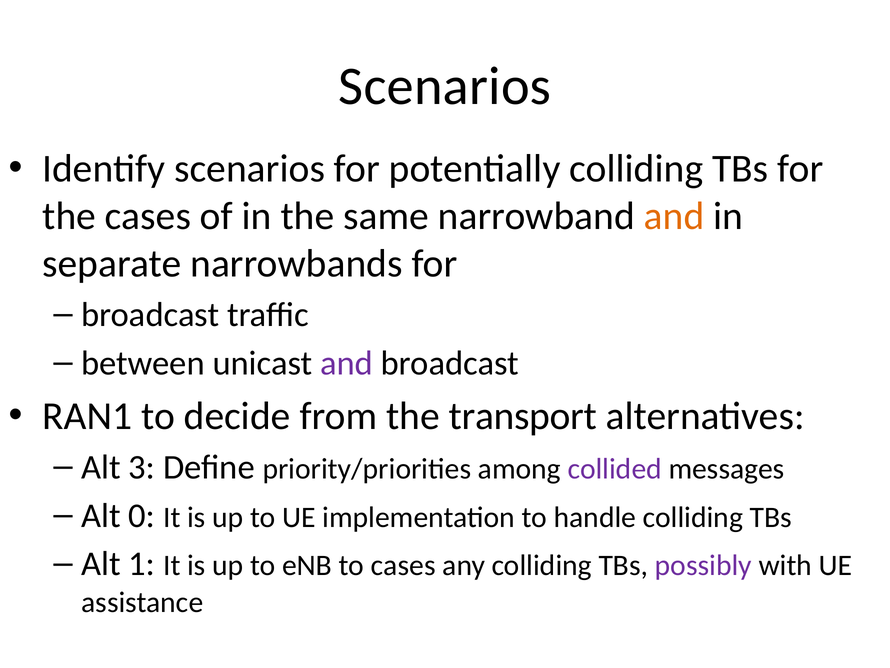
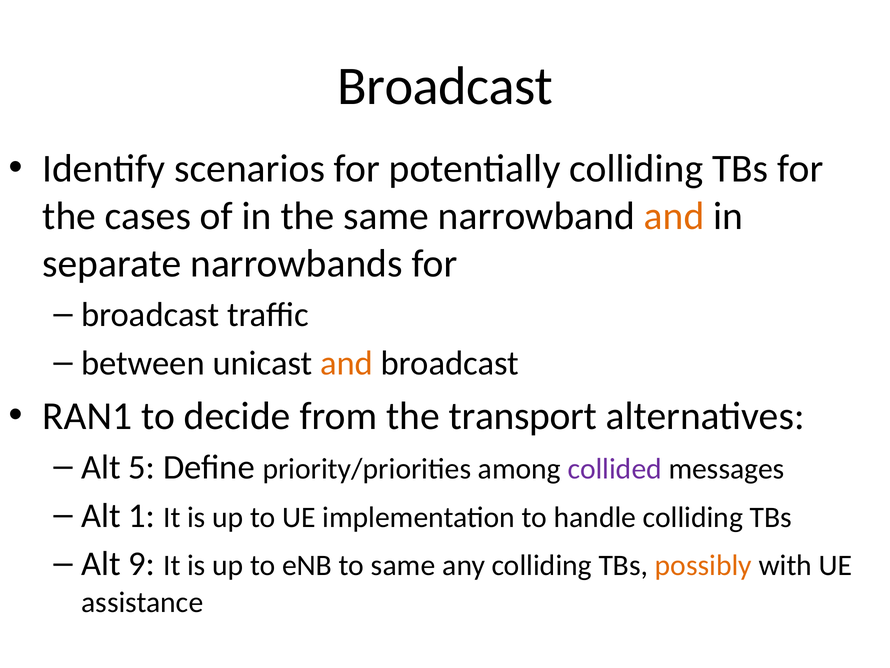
Scenarios: Scenarios -> Broadcast (445, 86)
and colour: purple -> orange (347, 363)
3: 3 -> 5 (142, 467)
0: 0 -> 1 (142, 515)
1: 1 -> 9 (142, 564)
to cases: cases -> same (403, 565)
possibly colour: purple -> orange (703, 565)
